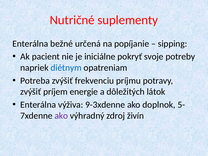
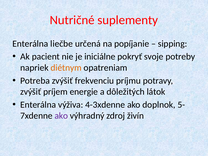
bežné: bežné -> liečbe (62, 44)
diétnym colour: blue -> orange (66, 68)
9-3xdenne: 9-3xdenne -> 4-3xdenne (105, 105)
